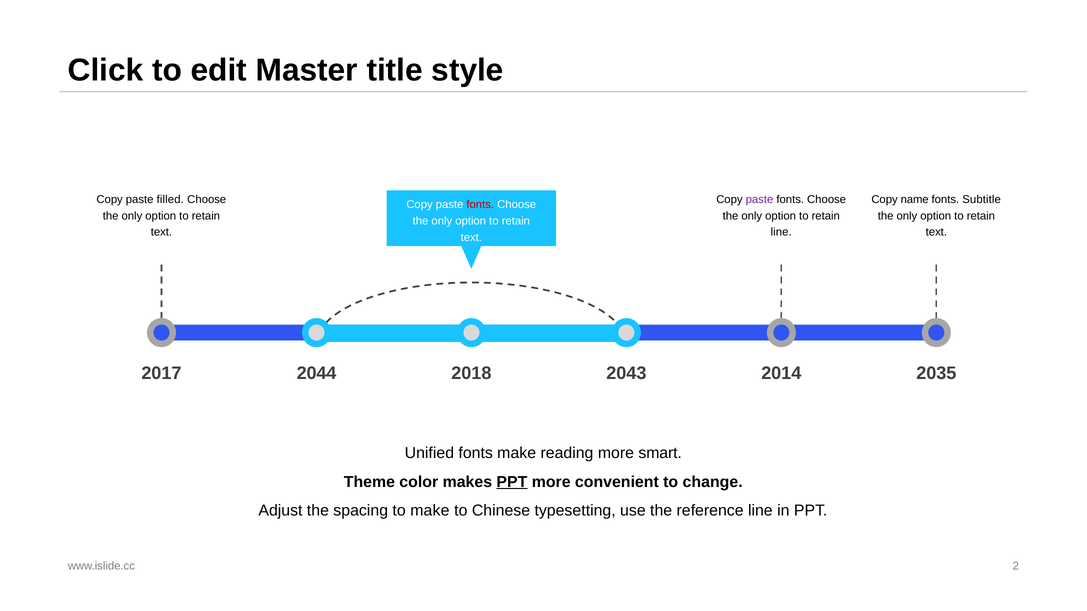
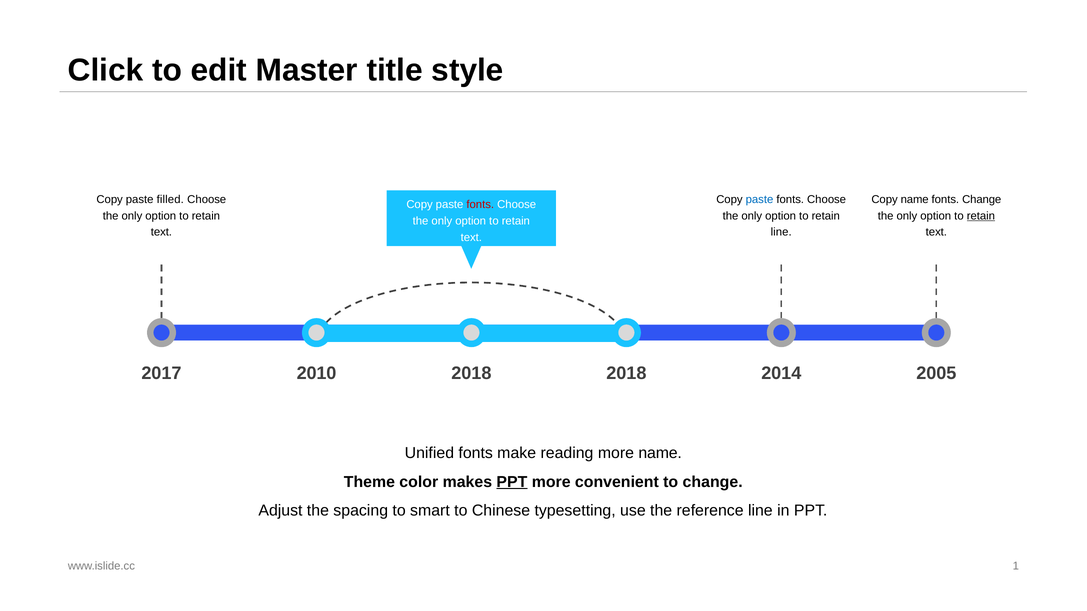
paste colour: purple -> blue (759, 200)
fonts Subtitle: Subtitle -> Change (982, 200)
retain underline: none -> present (981, 216)
2044: 2044 -> 2010 (317, 373)
2018 2043: 2043 -> 2018 (626, 373)
2035: 2035 -> 2005 (936, 373)
more smart: smart -> name (660, 454)
to make: make -> smart (430, 511)
2: 2 -> 1 (1016, 566)
